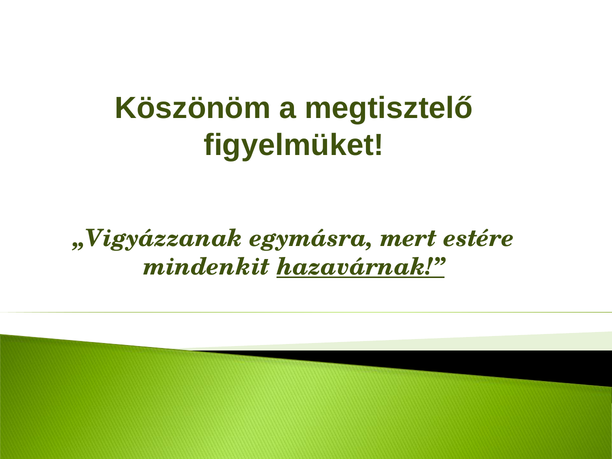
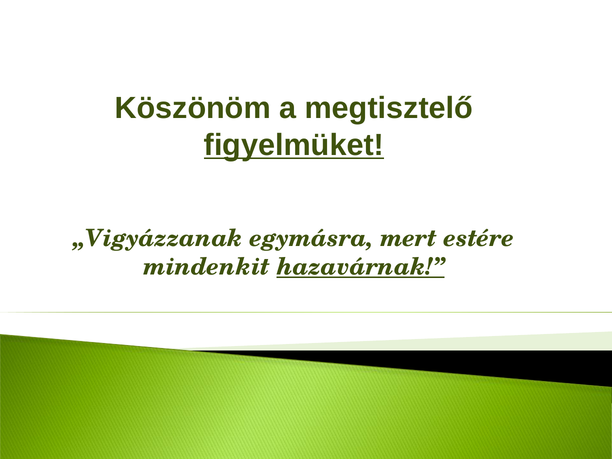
figyelmüket underline: none -> present (294, 145)
